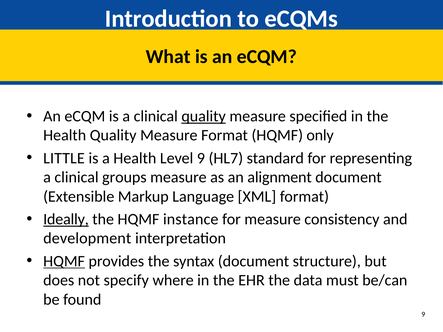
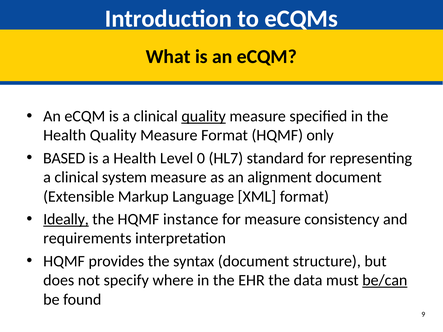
LITTLE: LITTLE -> BASED (64, 158)
Level 9: 9 -> 0 (201, 158)
groups: groups -> system (124, 177)
development: development -> requirements (87, 239)
HQMF underline: present -> none (64, 261)
be/can underline: none -> present (385, 281)
